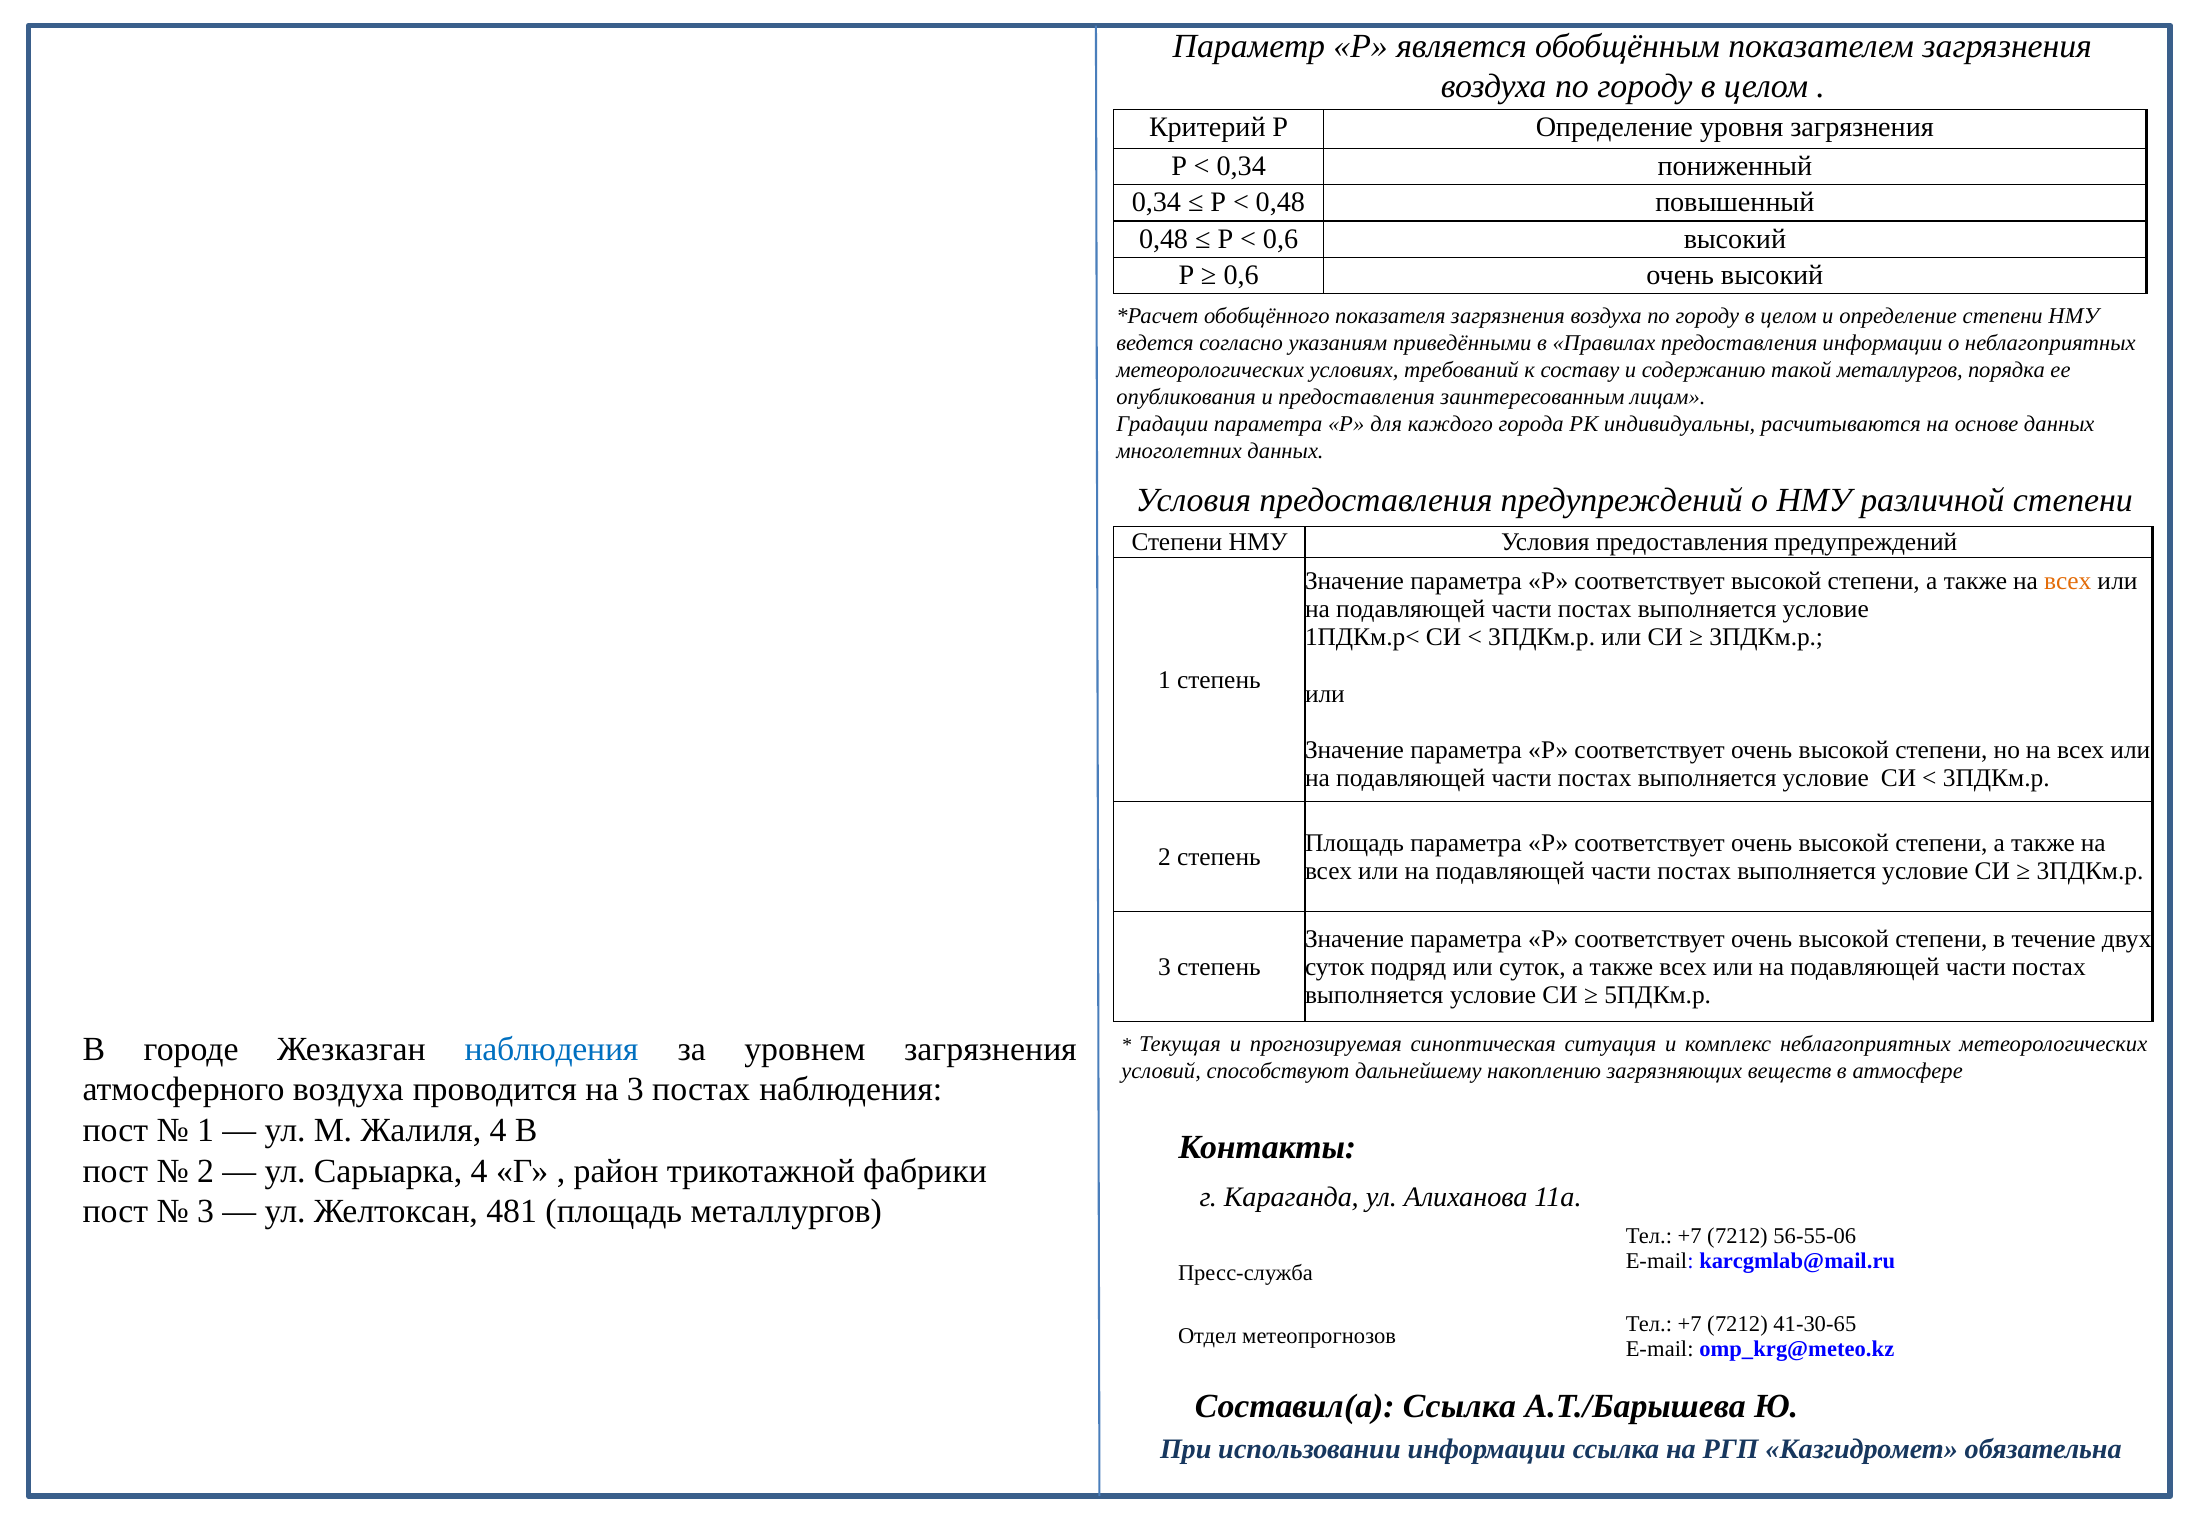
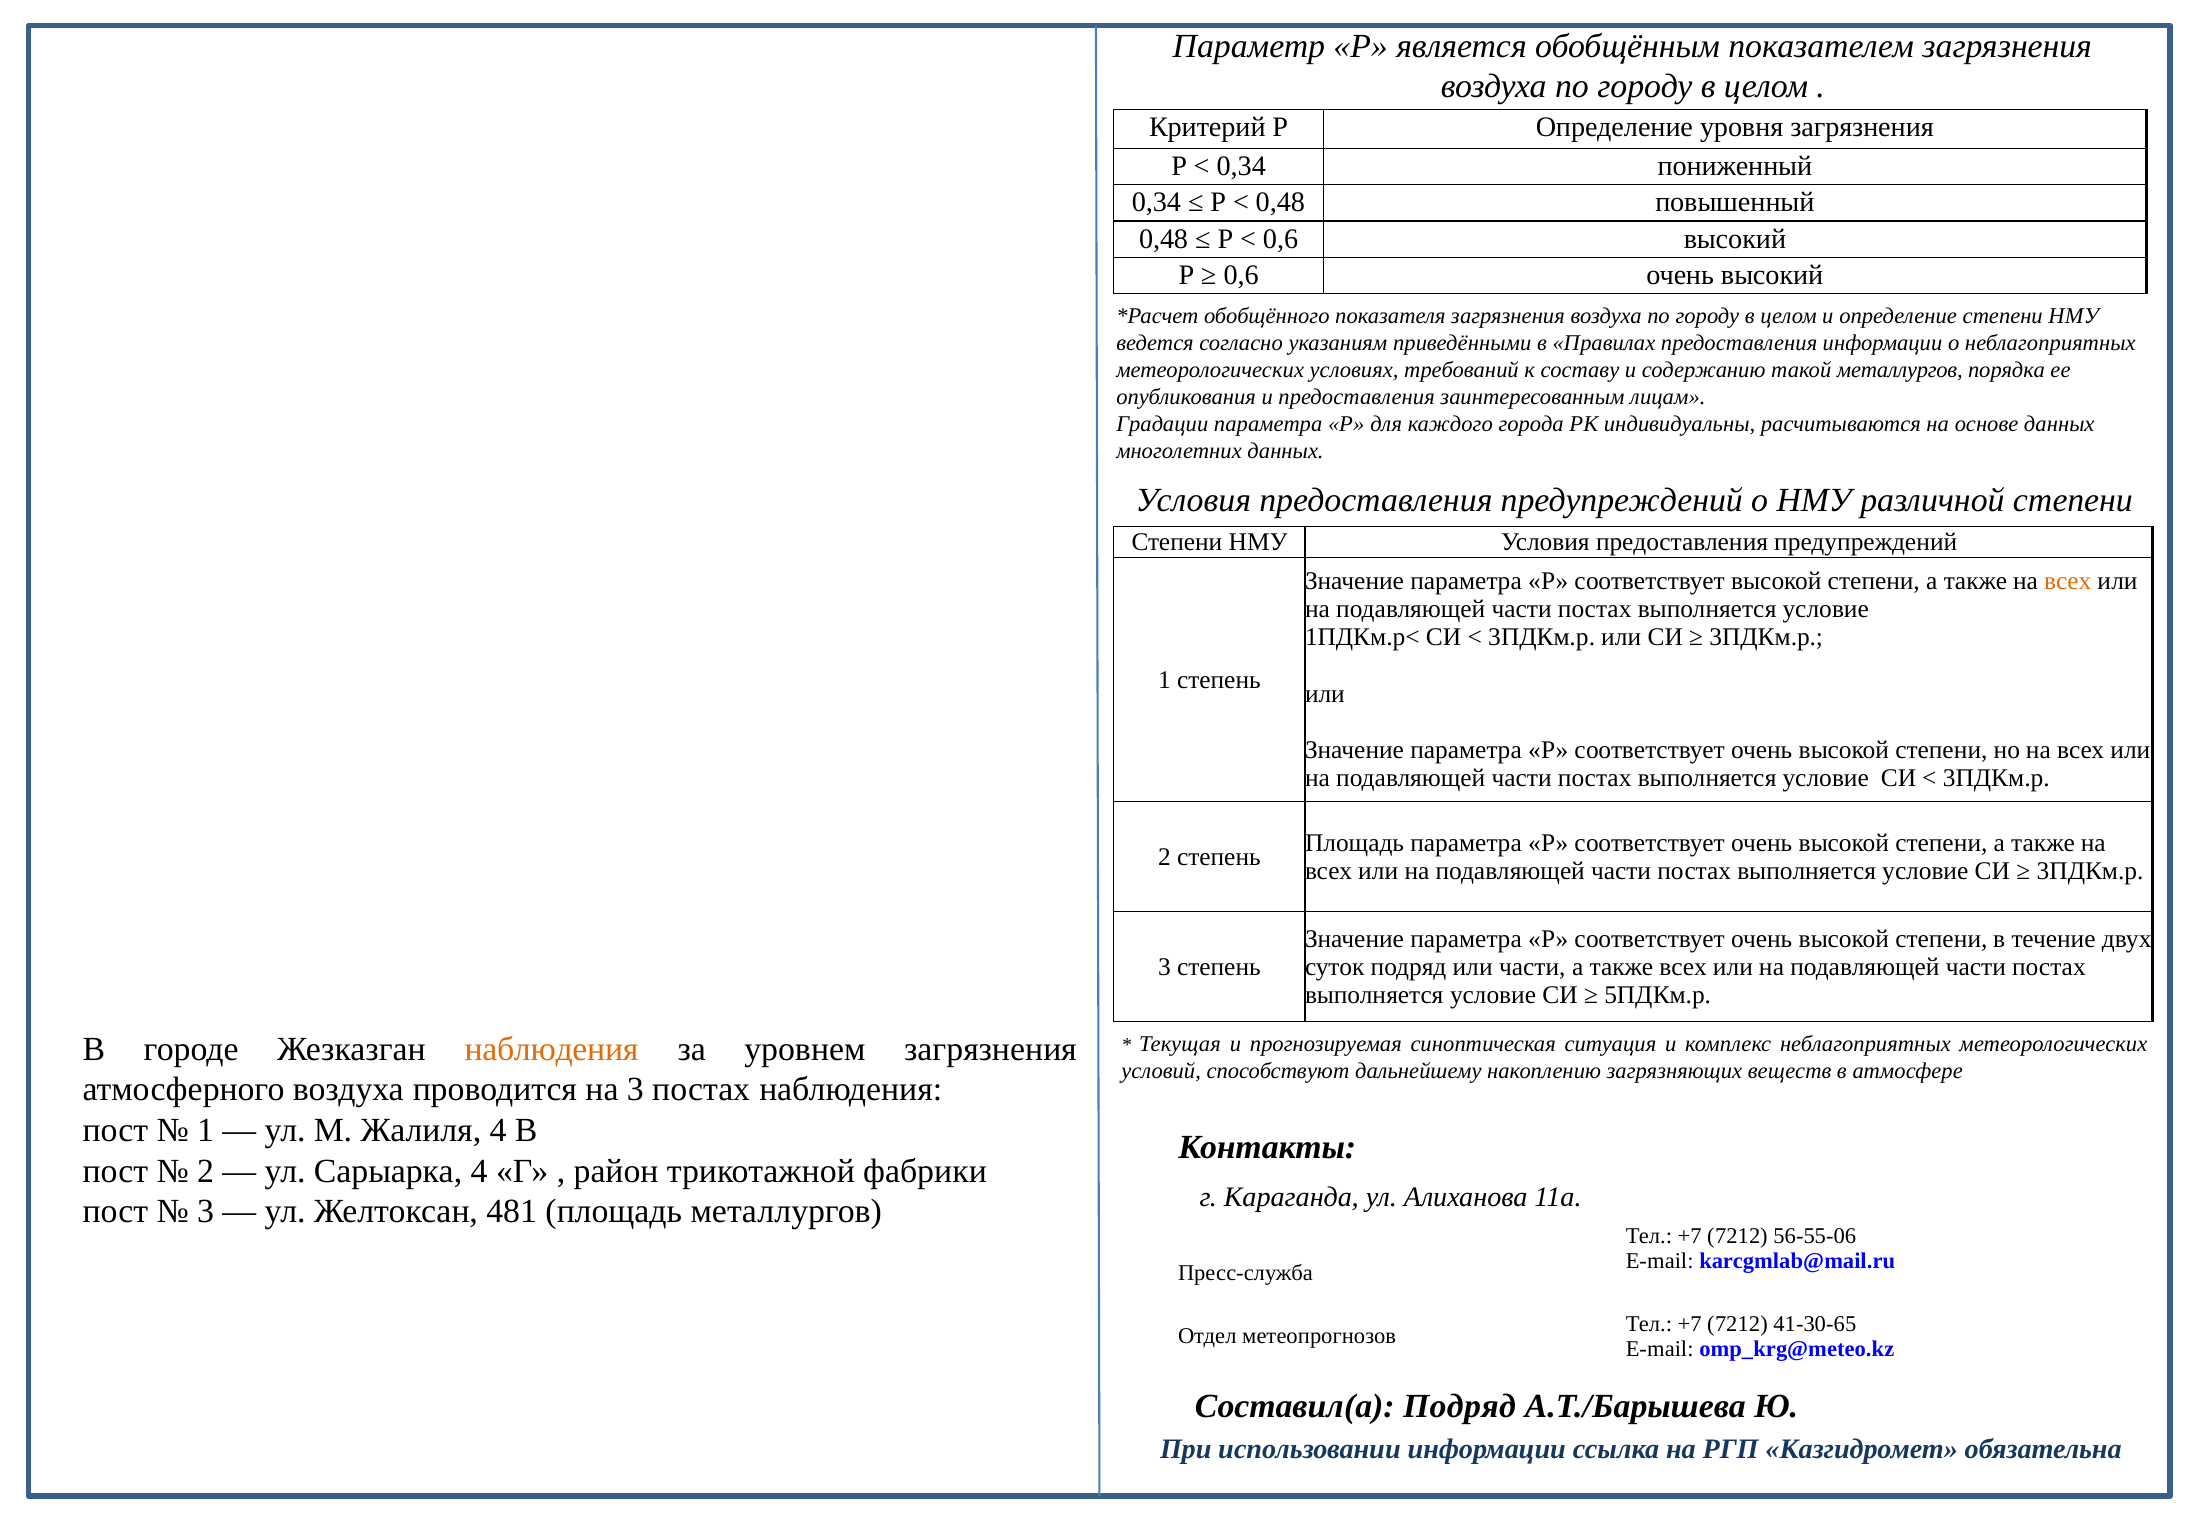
или суток: суток -> части (1532, 967)
наблюдения colour: blue -> orange (551, 1049)
Составил(а Ссылка: Ссылка -> Подряд (1459, 1407)
